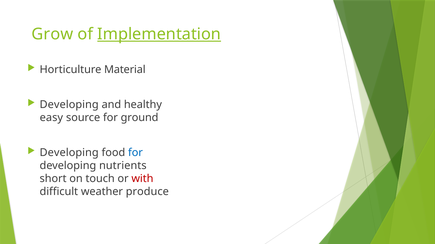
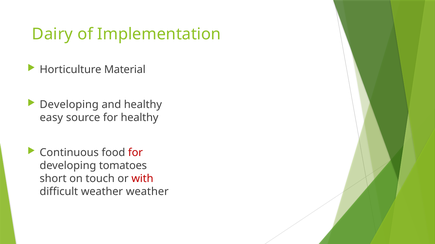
Grow: Grow -> Dairy (52, 34)
Implementation underline: present -> none (159, 34)
for ground: ground -> healthy (140, 118)
Developing: Developing -> Continuous (69, 153)
for colour: blue -> red (135, 153)
nutrients: nutrients -> tomatoes (123, 166)
weather produce: produce -> weather (147, 192)
